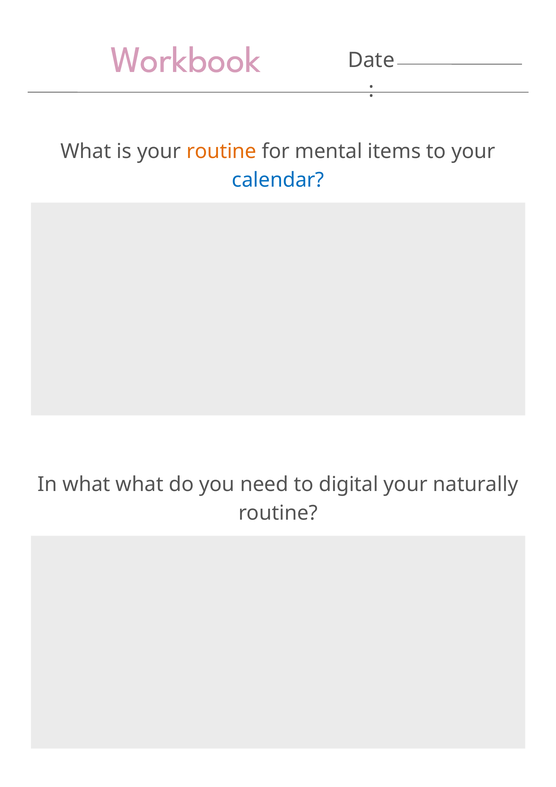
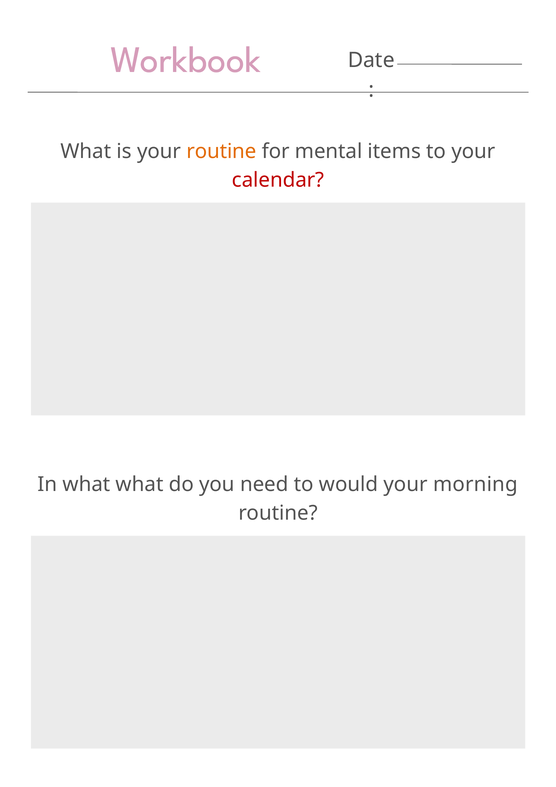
calendar colour: blue -> red (278, 180)
digital: digital -> would (349, 484)
naturally: naturally -> morning (475, 484)
